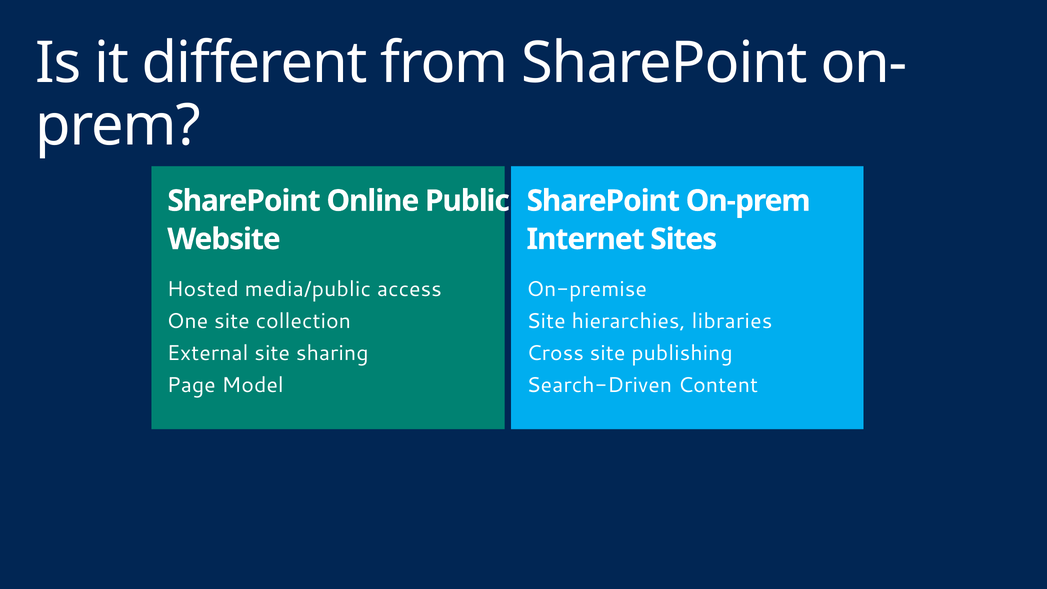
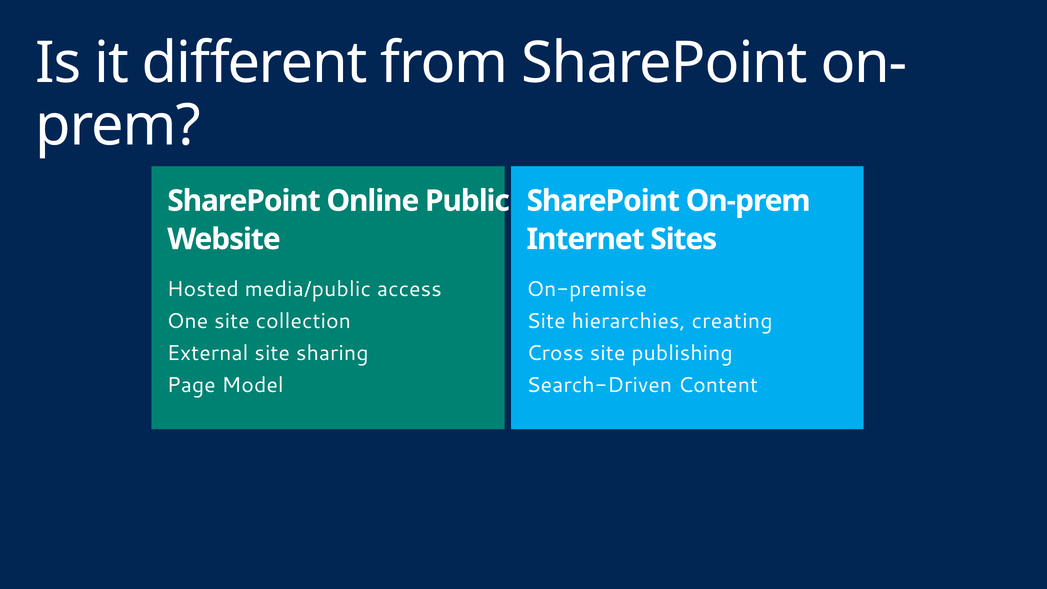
libraries: libraries -> creating (732, 321)
